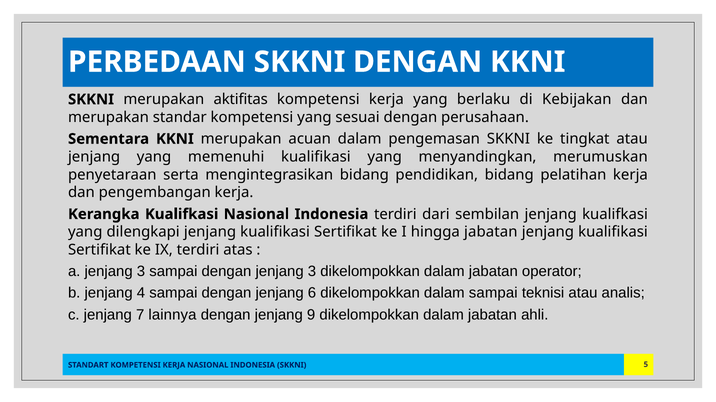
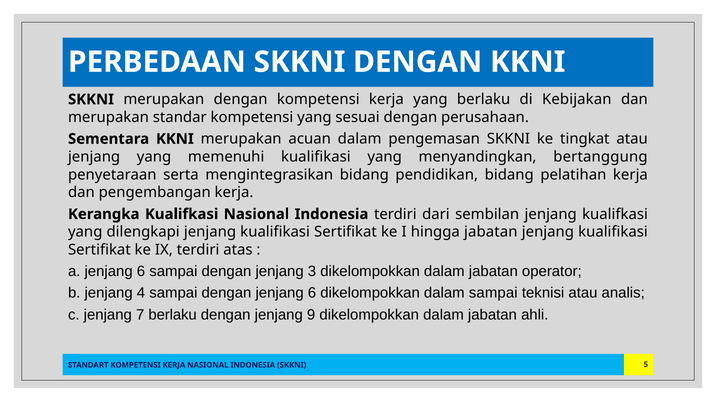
merupakan aktifitas: aktifitas -> dengan (241, 100)
merumuskan: merumuskan -> bertanggung (600, 157)
a jenjang 3: 3 -> 6 (141, 272)
7 lainnya: lainnya -> berlaku (173, 315)
